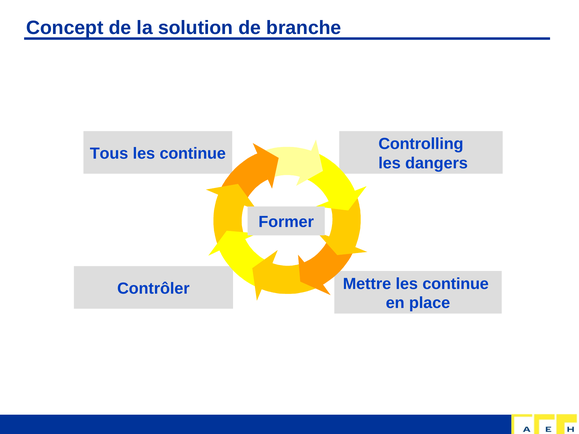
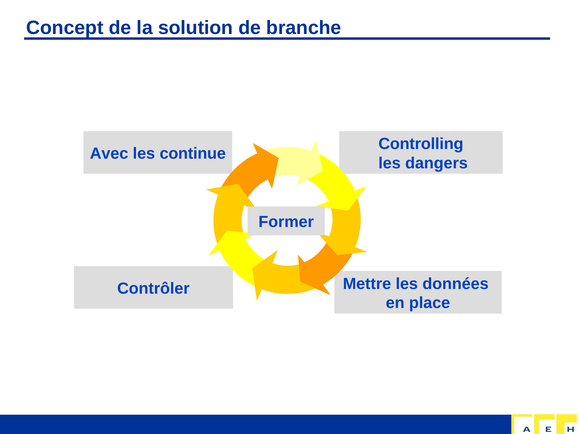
Tous: Tous -> Avec (109, 154)
continue: continue -> données (456, 284)
